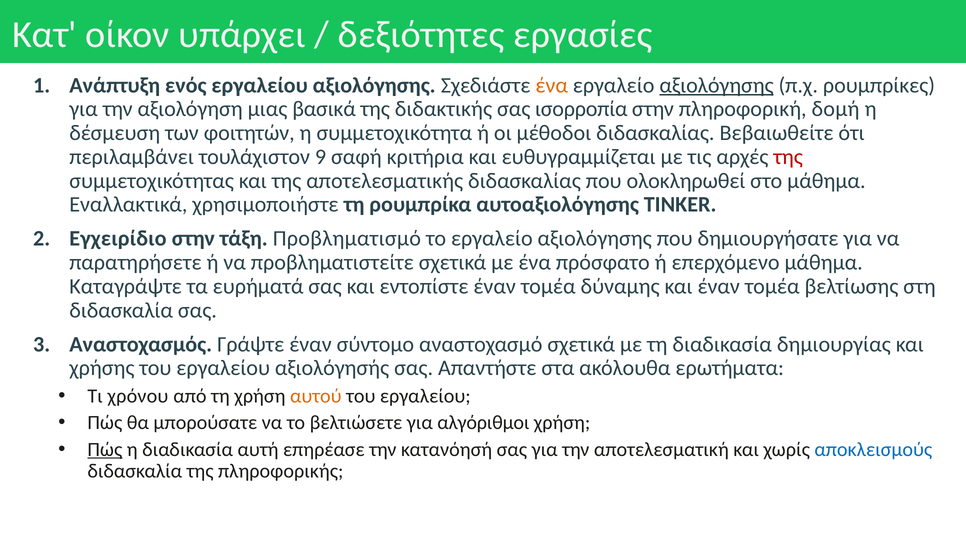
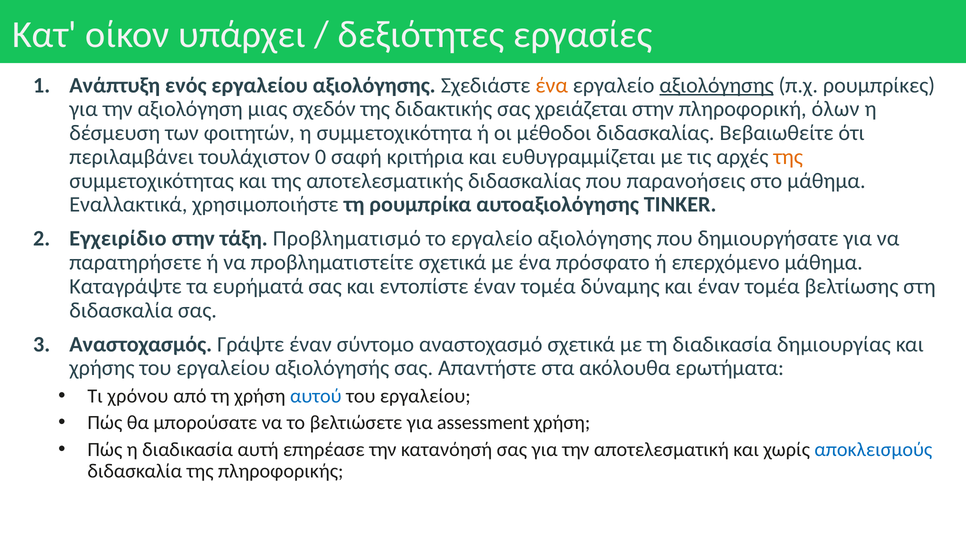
βασικά: βασικά -> σχεδόν (324, 109)
ισορροπία: ισορροπία -> χρειάζεται (581, 109)
δομή: δομή -> όλων (836, 109)
9: 9 -> 0 (321, 157)
της colour: red -> orange (788, 157)
ολοκληρωθεί: ολοκληρωθεί -> παρανοήσεις (686, 181)
αυτού colour: orange -> blue (316, 396)
αλγόριθμοι: αλγόριθμοι -> assessment (483, 423)
Πώς underline: present -> none (105, 450)
